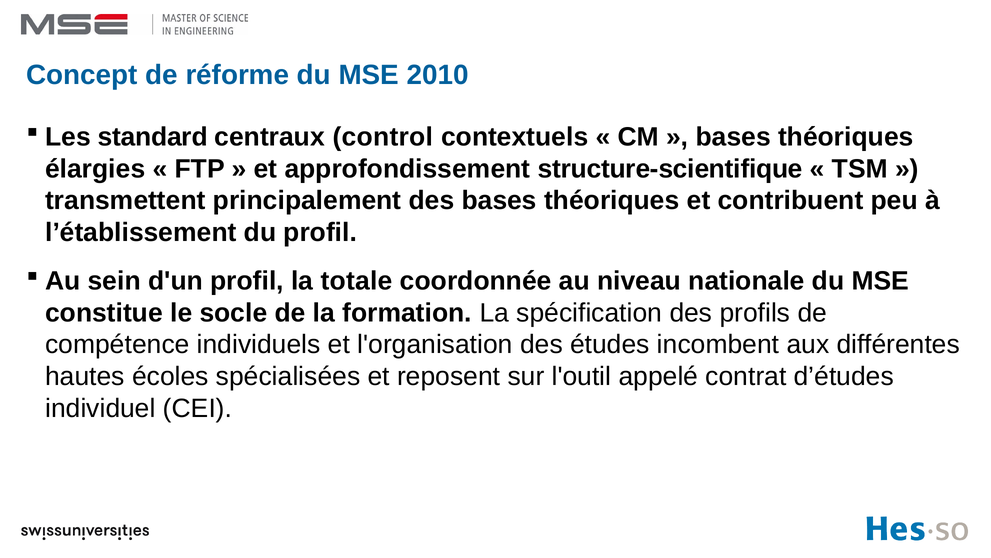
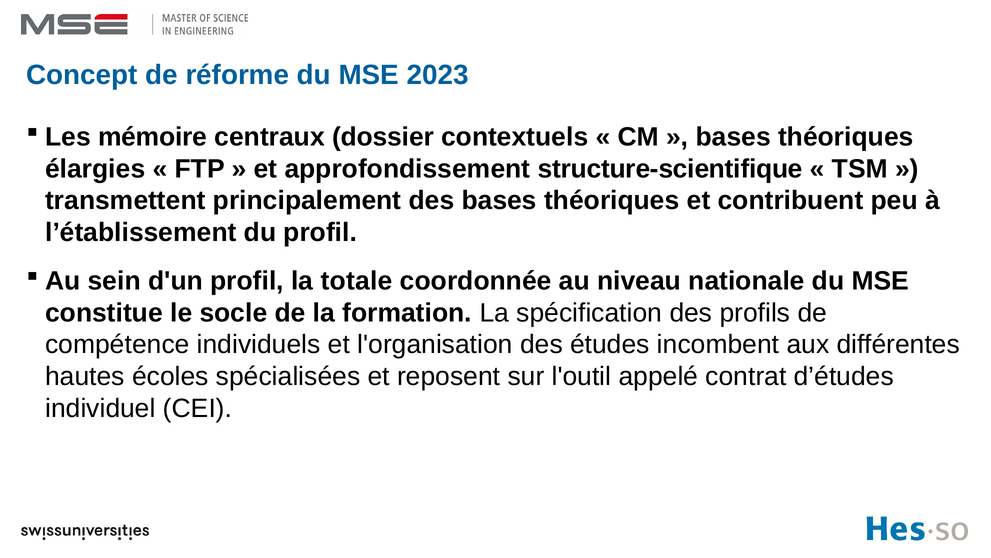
2010: 2010 -> 2023 (438, 75)
standard: standard -> mémoire (153, 137)
control: control -> dossier (383, 137)
